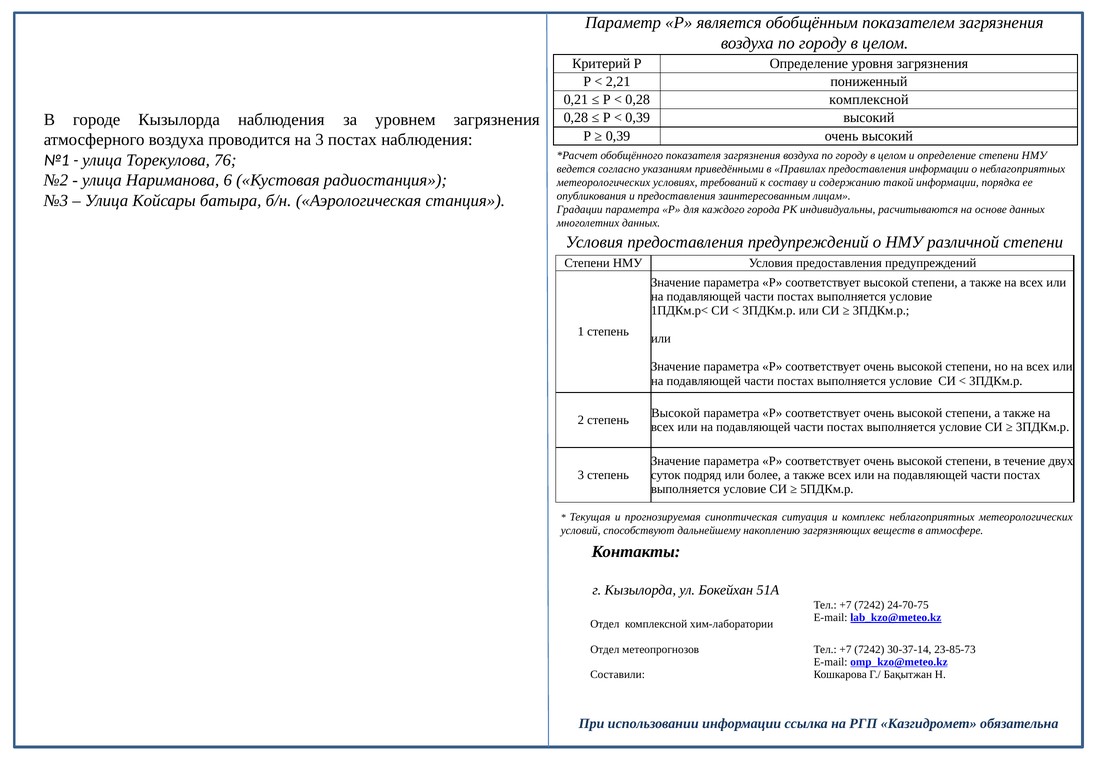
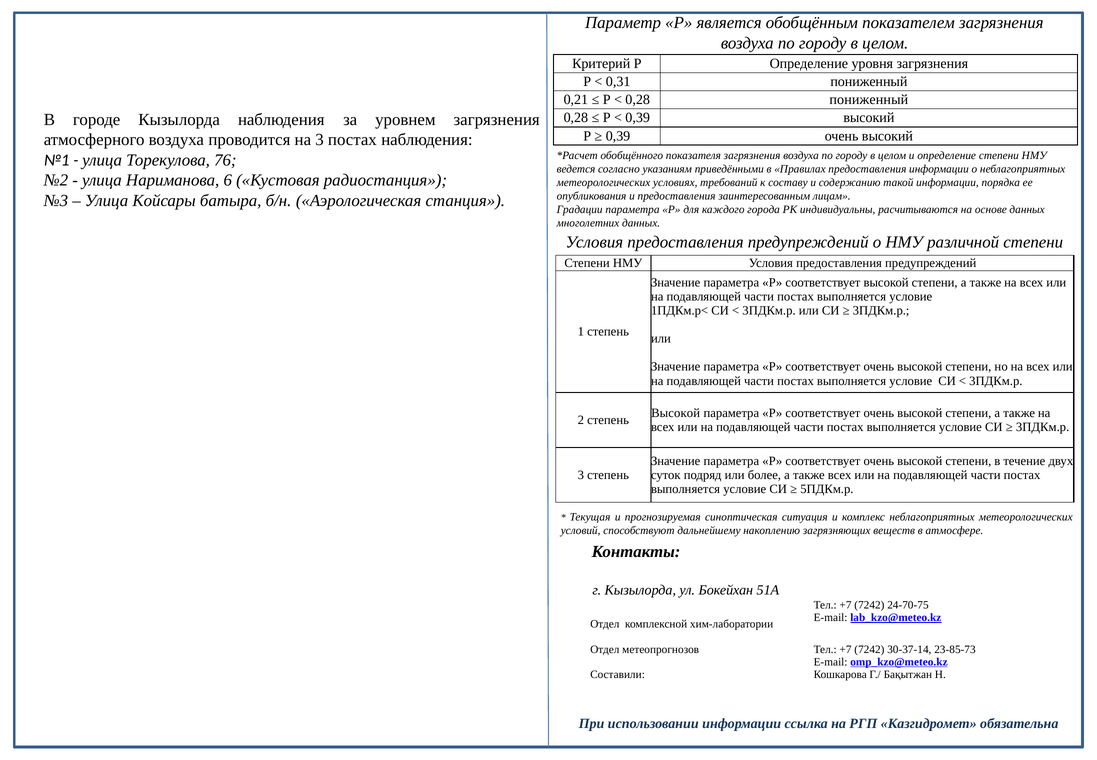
2,21: 2,21 -> 0,31 (618, 81)
0,28 комплексной: комплексной -> пониженный (869, 100)
